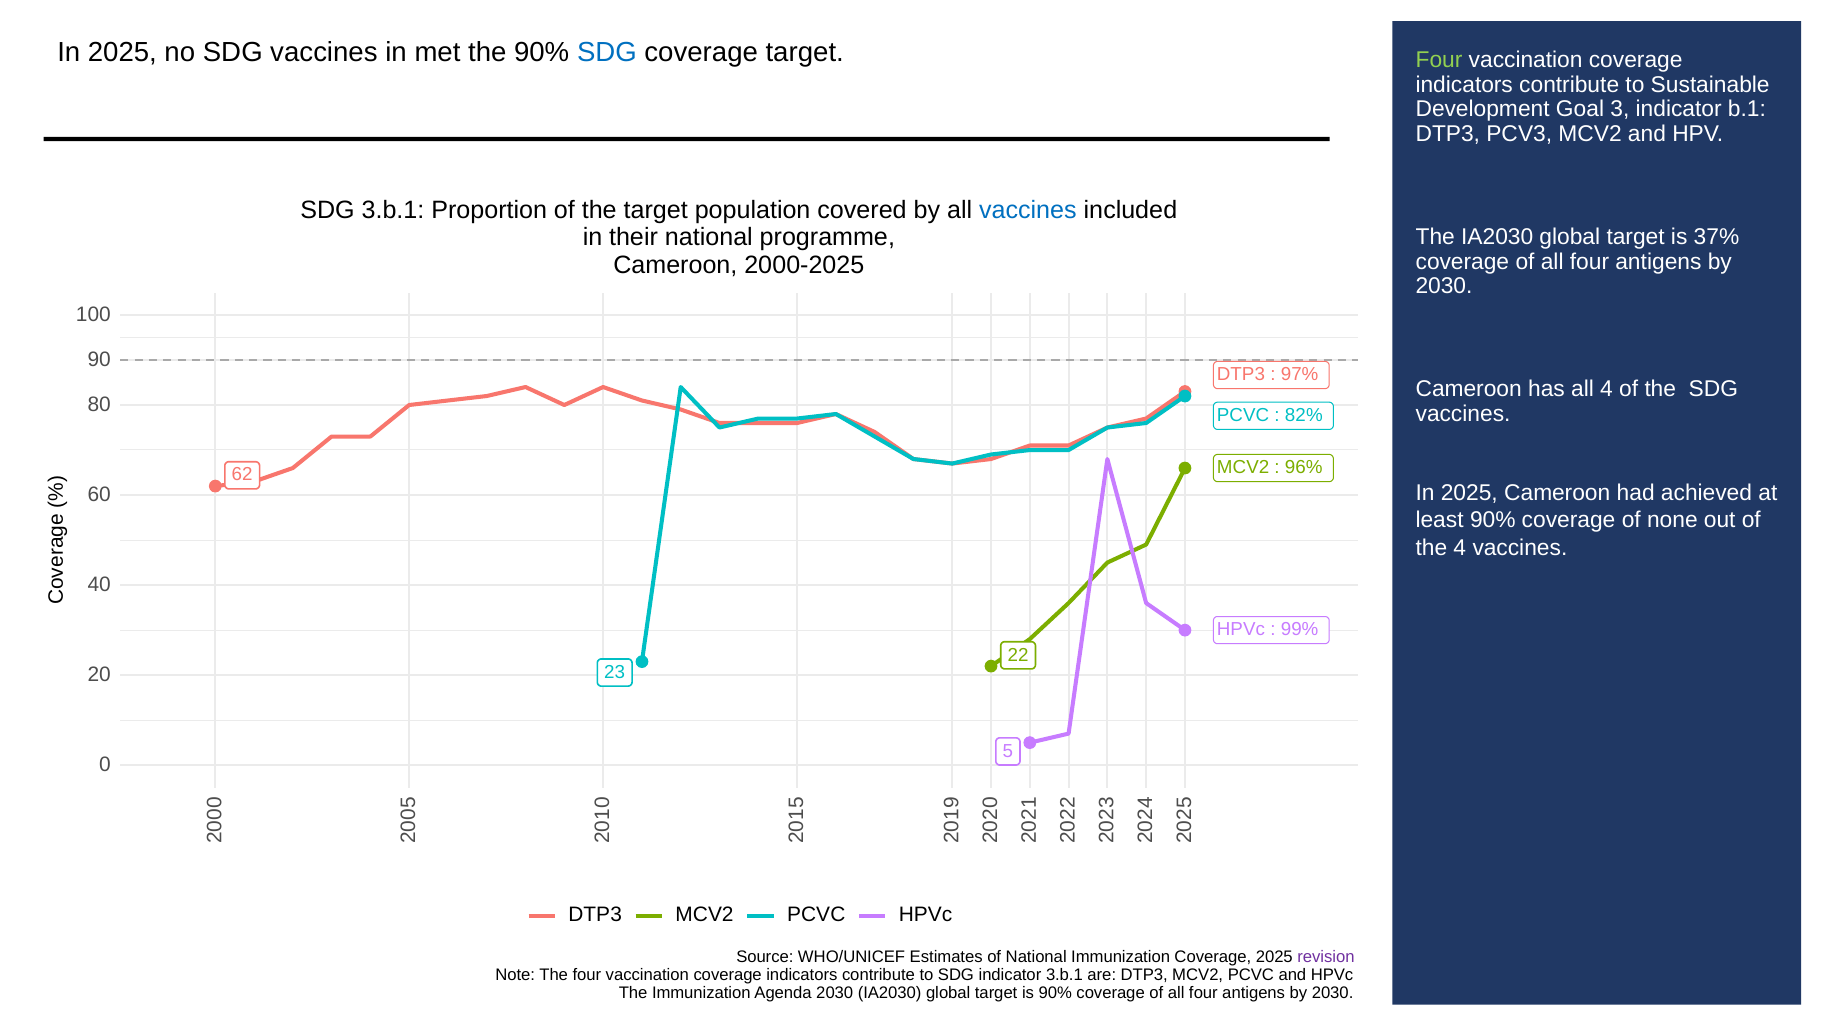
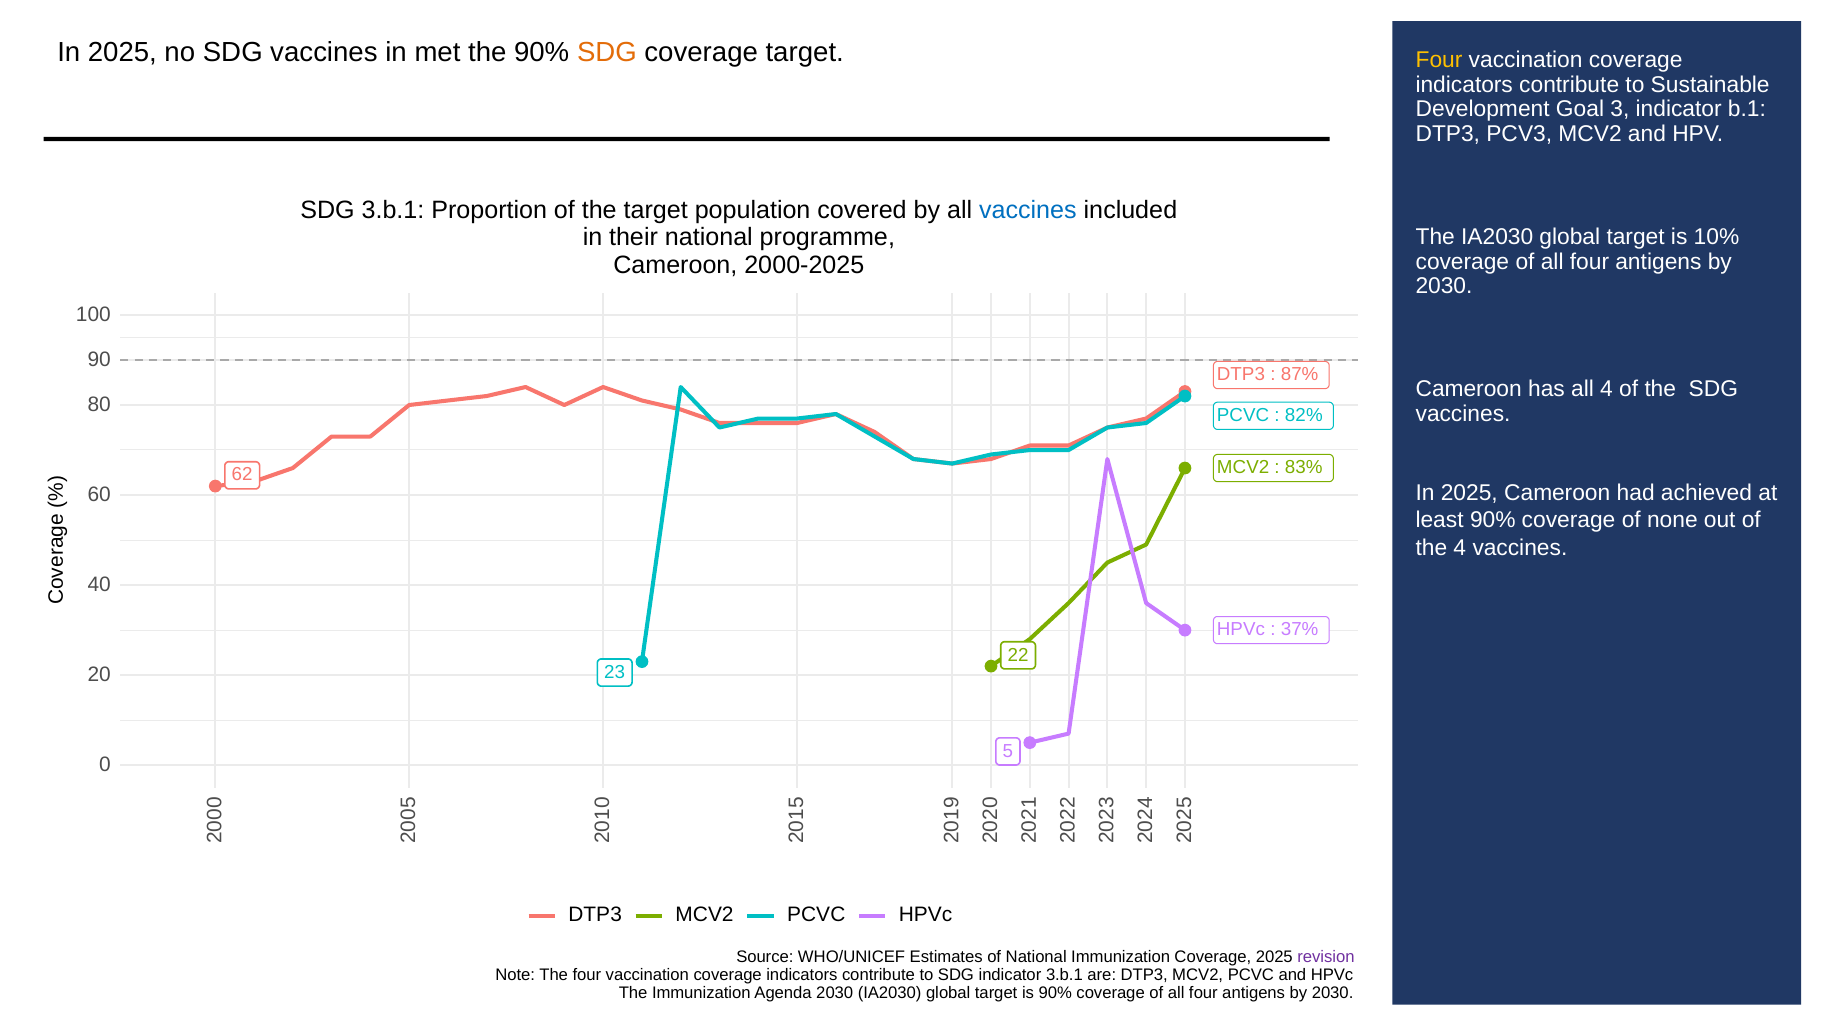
SDG colour: blue -> orange (607, 53)
Four colour: light green -> yellow (1439, 60)
37%: 37% -> 10% (1716, 237)
97%: 97% -> 87% (1300, 374)
96%: 96% -> 83% (1304, 467)
99%: 99% -> 37% (1300, 629)
